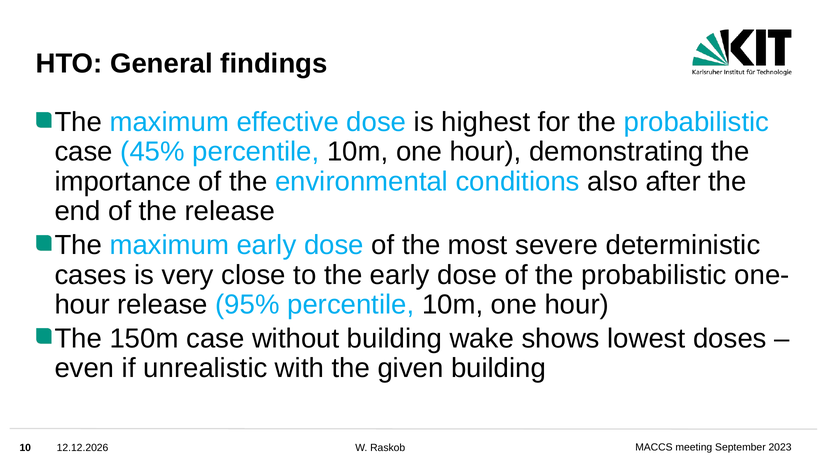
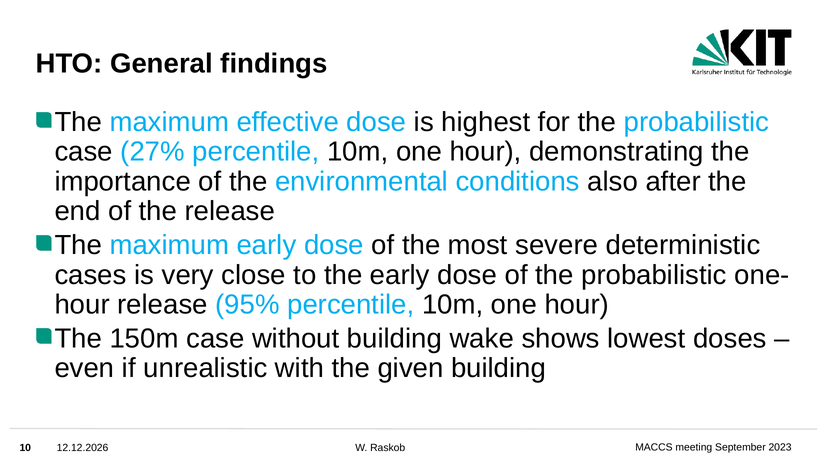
45%: 45% -> 27% (153, 152)
